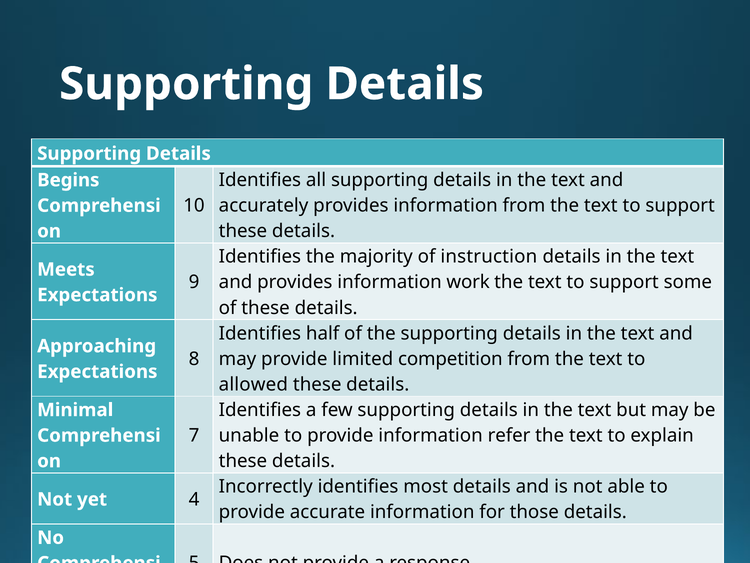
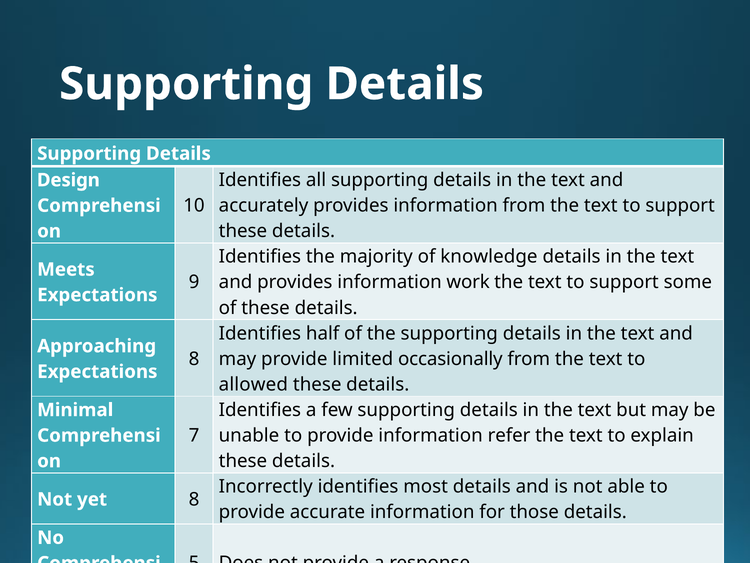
Begins: Begins -> Design (68, 180)
instruction: instruction -> knowledge (489, 257)
competition: competition -> occasionally (450, 359)
yet 4: 4 -> 8 (194, 499)
